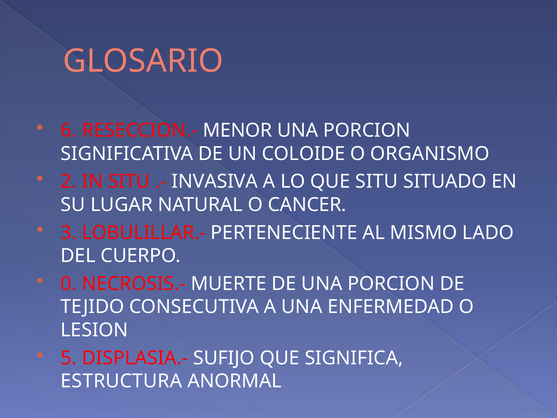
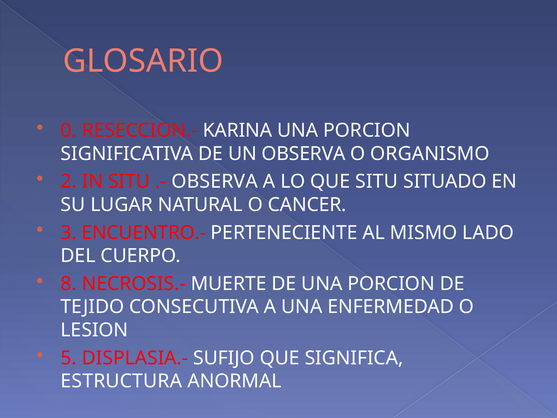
6: 6 -> 0 (69, 130)
MENOR: MENOR -> KARINA (237, 130)
UN COLOIDE: COLOIDE -> OBSERVA (304, 154)
INVASIVA: INVASIVA -> OBSERVA (215, 181)
LOBULILLAR.-: LOBULILLAR.- -> ENCUENTRO.- (144, 232)
0: 0 -> 8 (69, 284)
